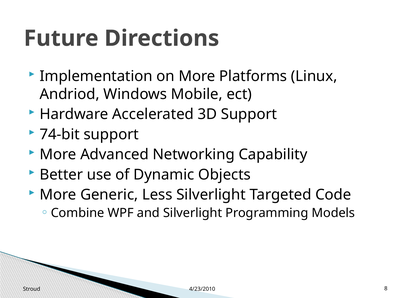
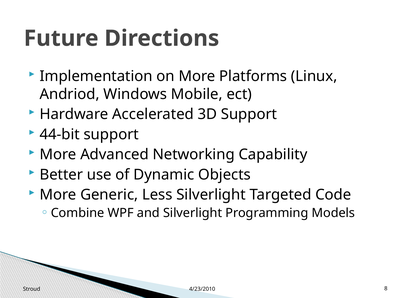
74-bit: 74-bit -> 44-bit (60, 134)
